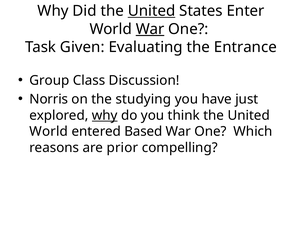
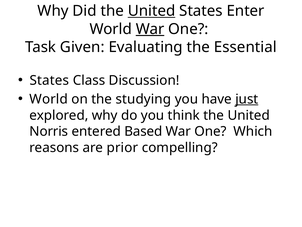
Entrance: Entrance -> Essential (245, 47)
Group: Group -> States (49, 80)
Norris: Norris -> World (49, 99)
just underline: none -> present (247, 99)
why underline: present -> none (105, 115)
World: World -> Norris (49, 131)
